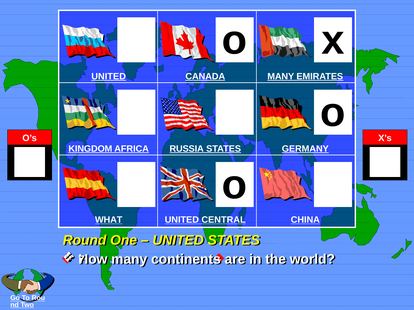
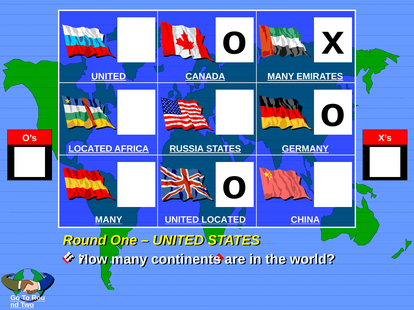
KINGDOM: KINGDOM -> LOCATED (90, 149)
WHAT: WHAT -> MANY (109, 220)
UNITED CENTRAL: CENTRAL -> LOCATED (224, 220)
